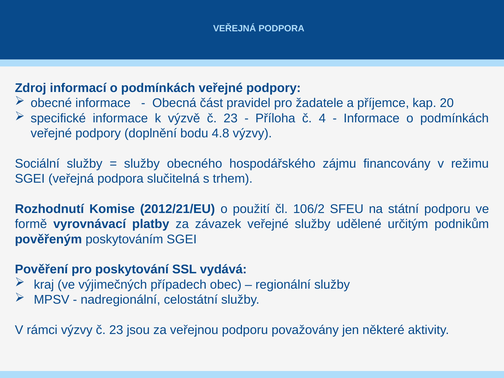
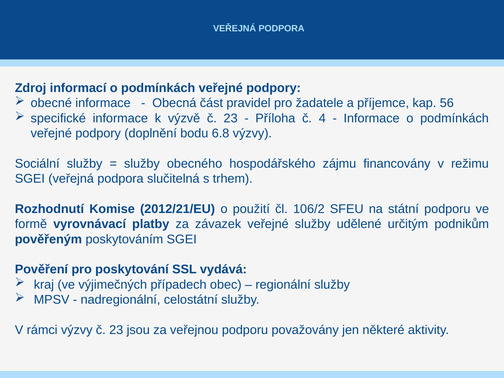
20: 20 -> 56 (447, 103)
4.8: 4.8 -> 6.8 (221, 133)
